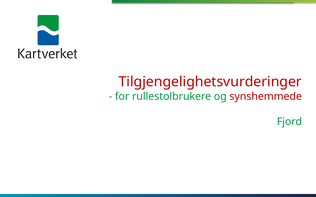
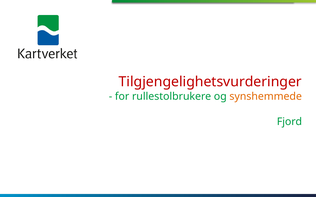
synshemmede colour: red -> orange (266, 97)
